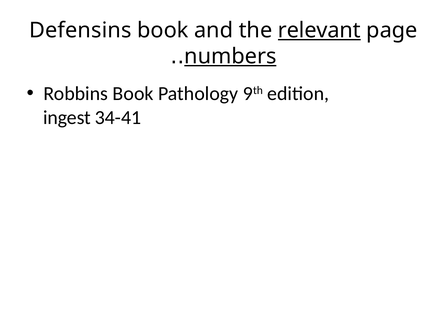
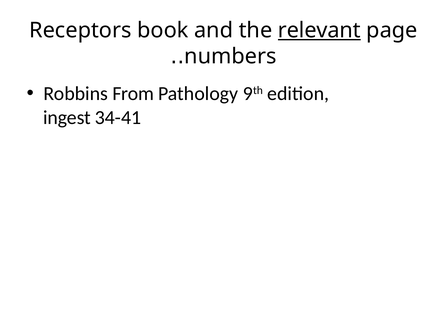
Defensins: Defensins -> Receptors (80, 30)
numbers underline: present -> none (230, 56)
Robbins Book: Book -> From (133, 94)
